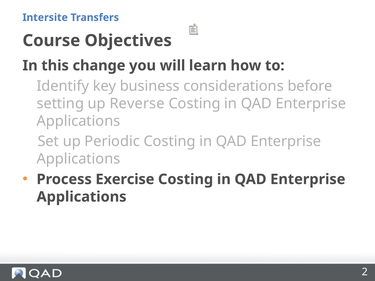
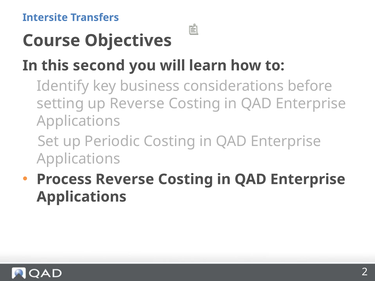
change: change -> second (99, 66)
Process Exercise: Exercise -> Reverse (125, 179)
